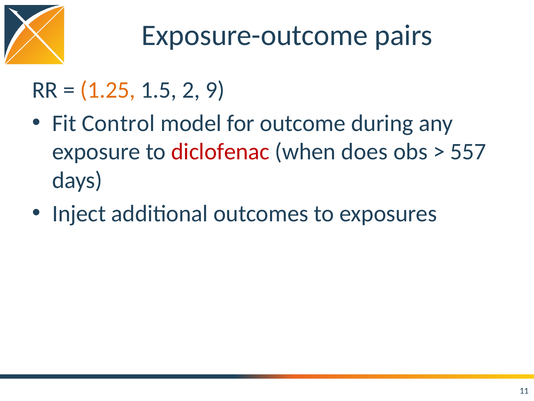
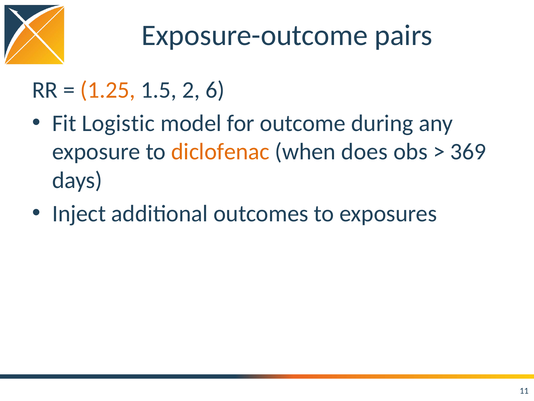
9: 9 -> 6 (215, 90)
Control: Control -> Logistic (118, 123)
diclofenac colour: red -> orange (220, 152)
557: 557 -> 369 (468, 152)
